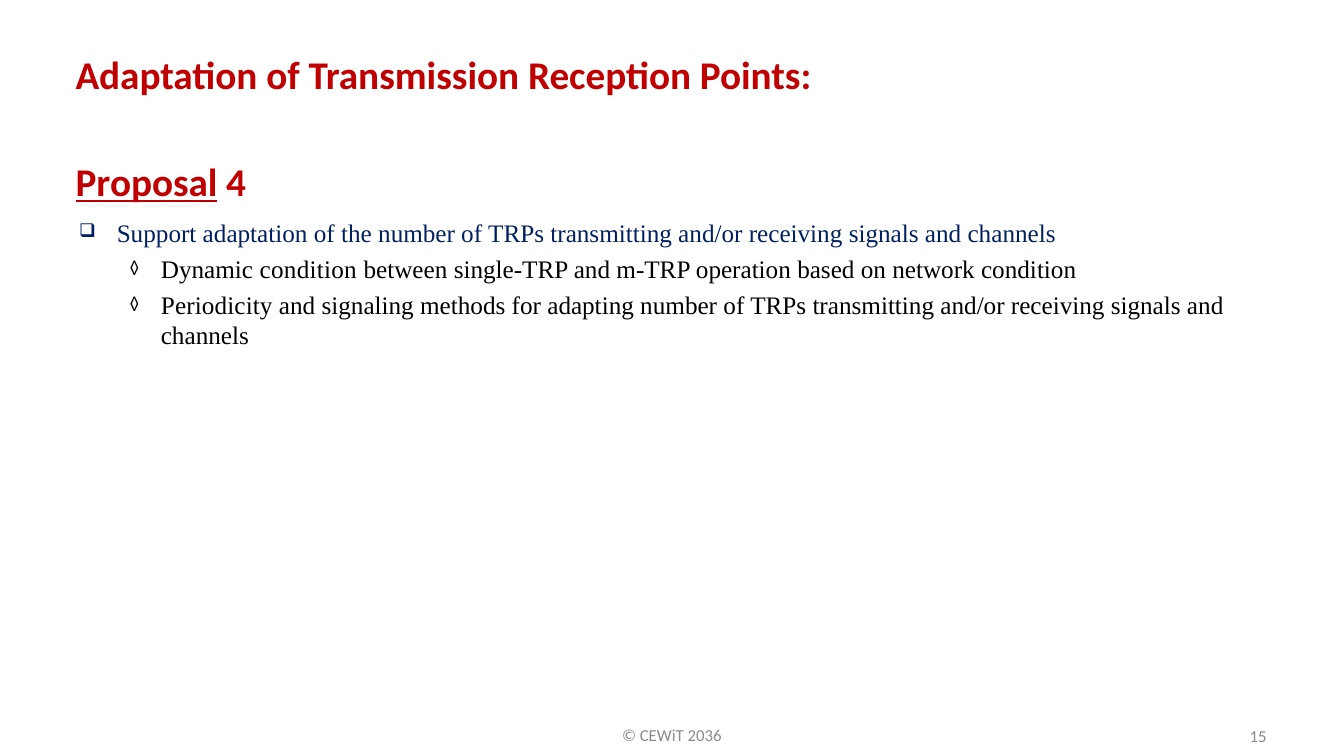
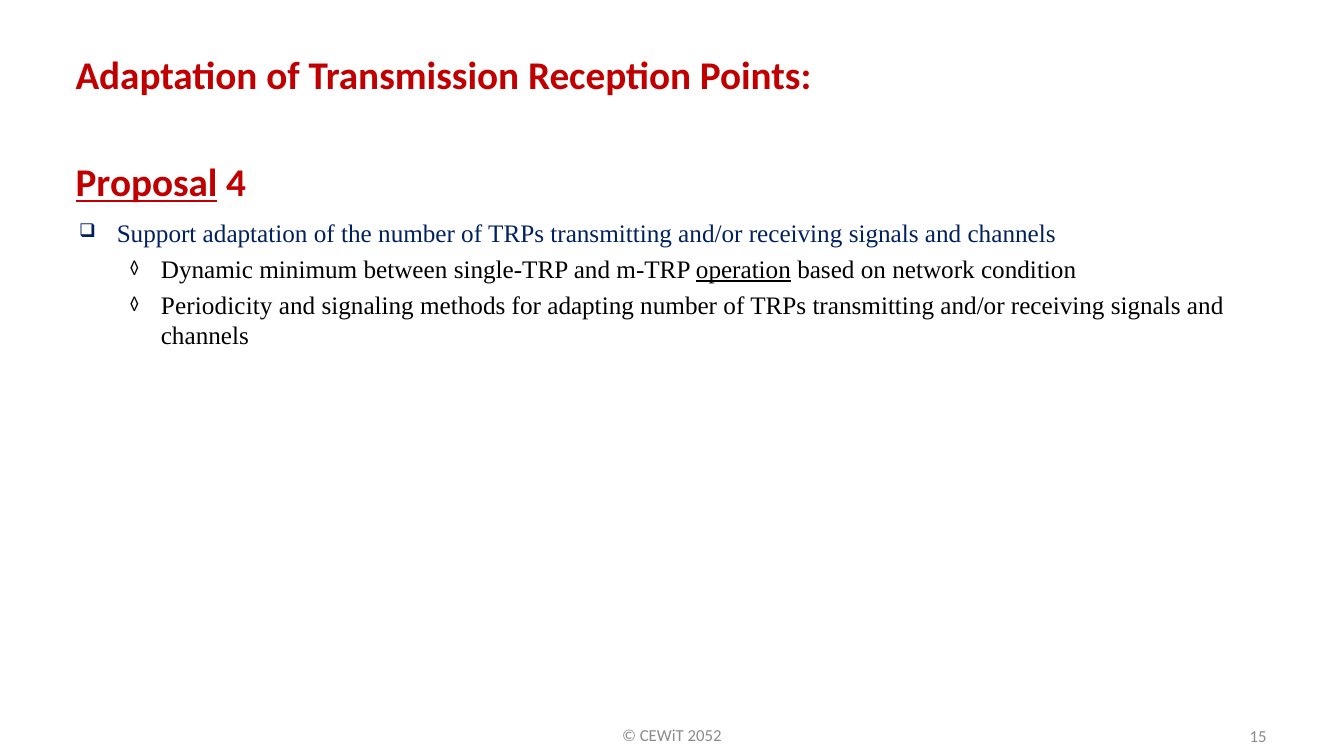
Dynamic condition: condition -> minimum (308, 270)
operation underline: none -> present (743, 270)
2036: 2036 -> 2052 (705, 736)
